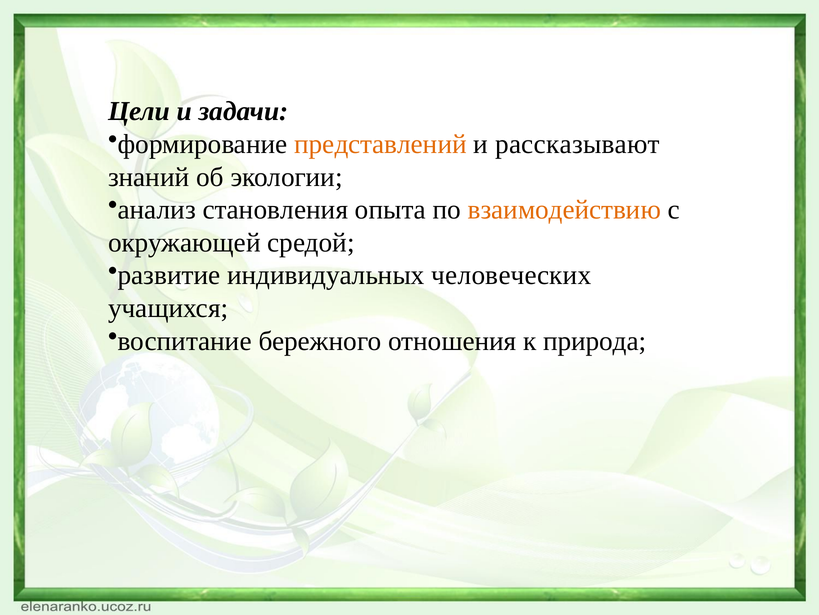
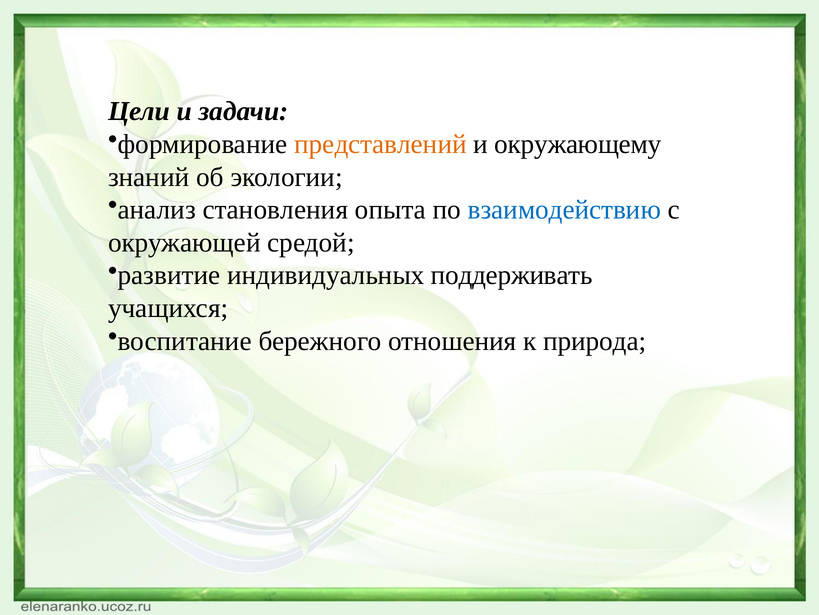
рассказывают: рассказывают -> окружающему (578, 144)
взаимодействию colour: orange -> blue (564, 210)
человеческих: человеческих -> поддерживать (512, 275)
